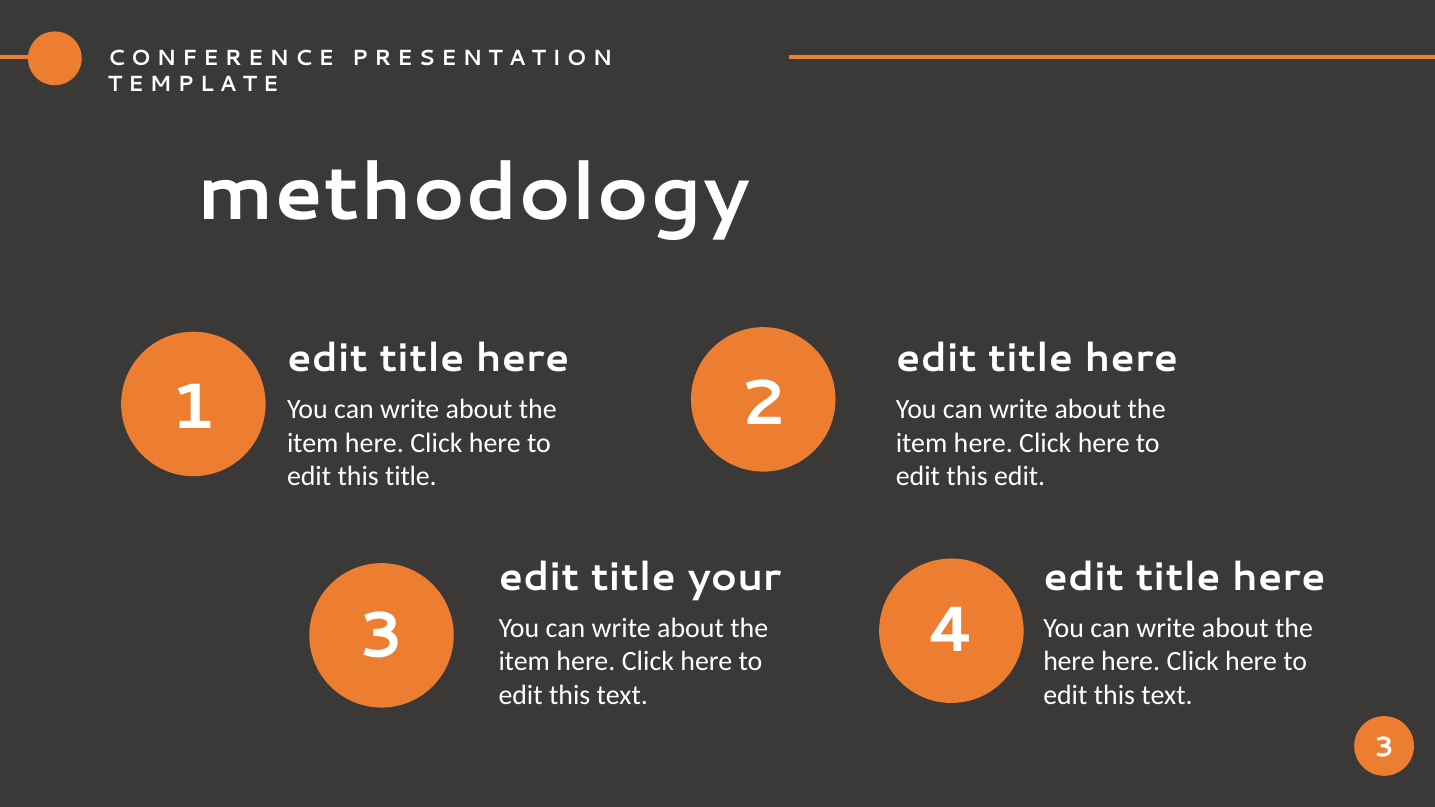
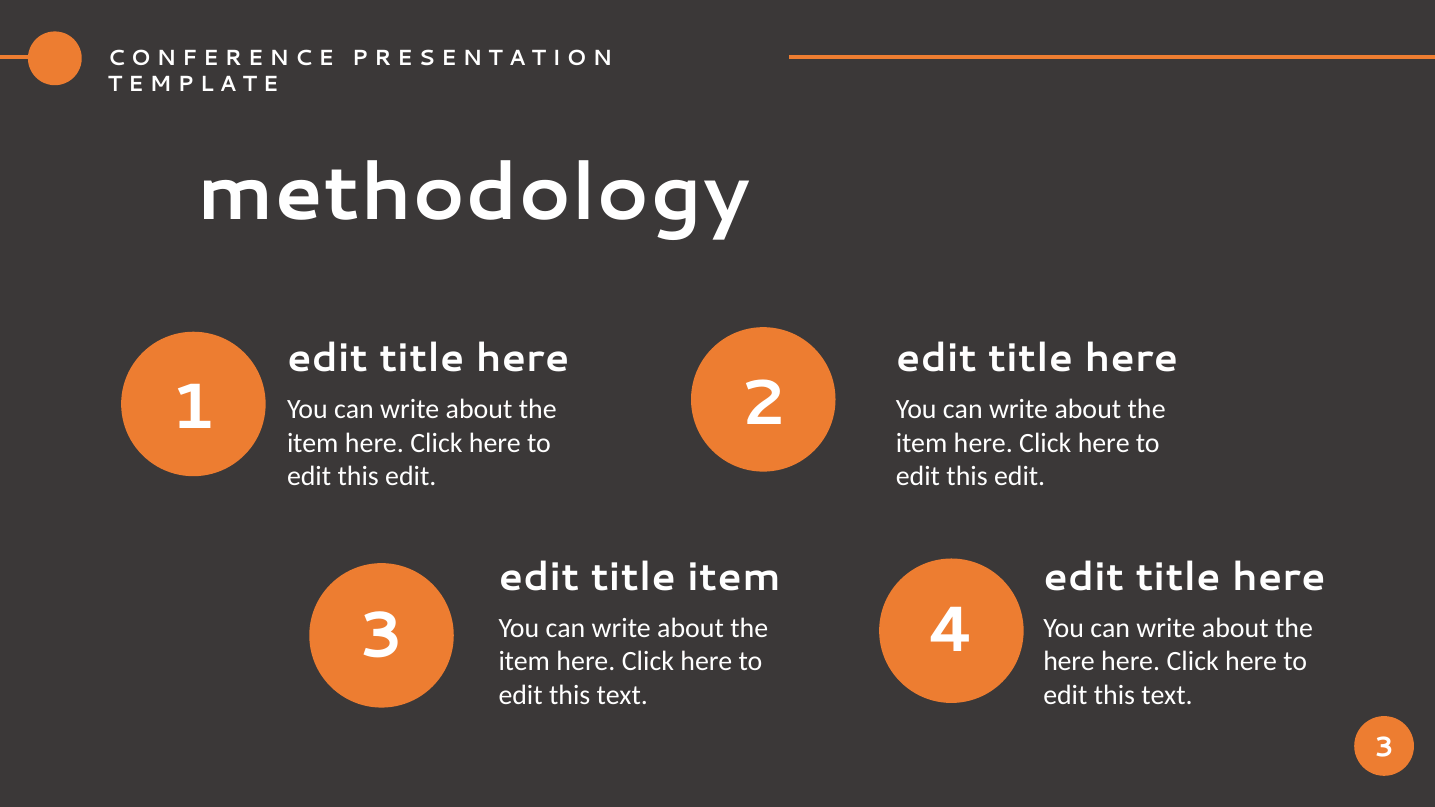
title: title -> edit (411, 476)
title your: your -> item (734, 577)
